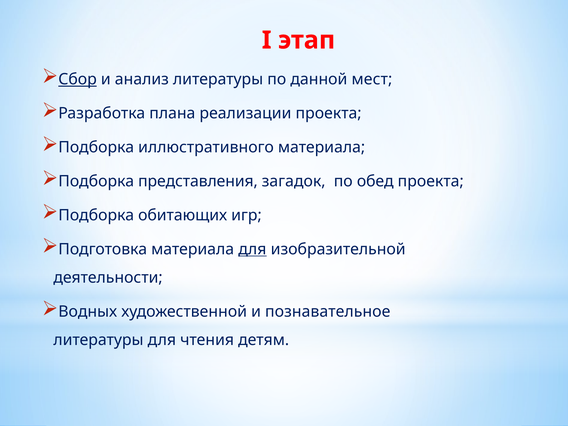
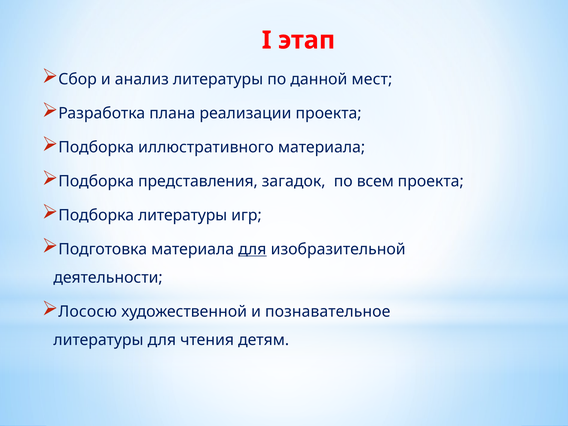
Сбор underline: present -> none (78, 79)
обед: обед -> всем (375, 181)
Подборка обитающих: обитающих -> литературы (183, 215)
Водных: Водных -> Лососю (88, 312)
